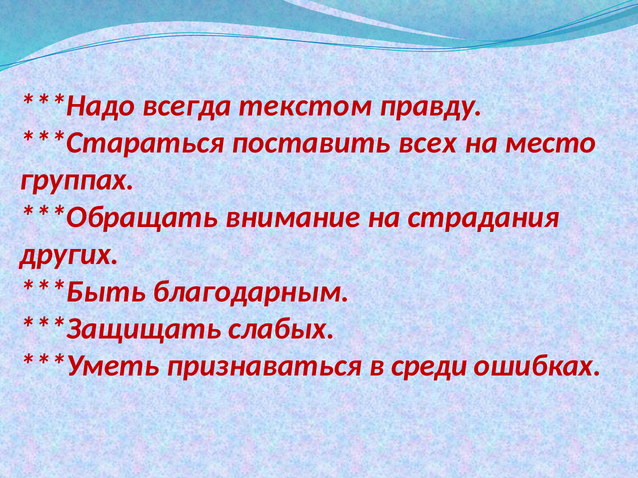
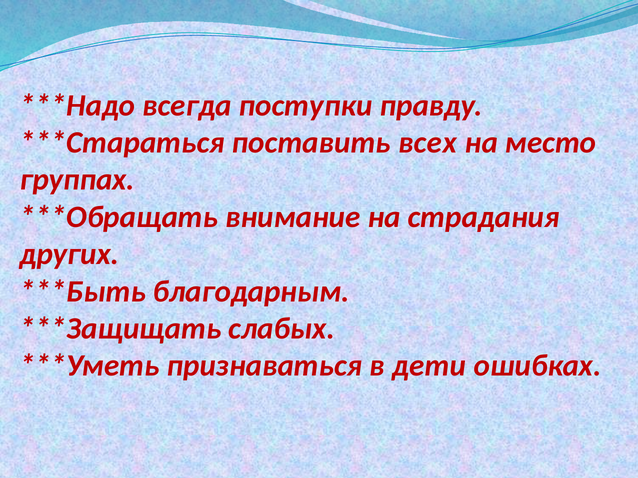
текстом: текстом -> поступки (306, 105)
среди: среди -> дети (429, 366)
